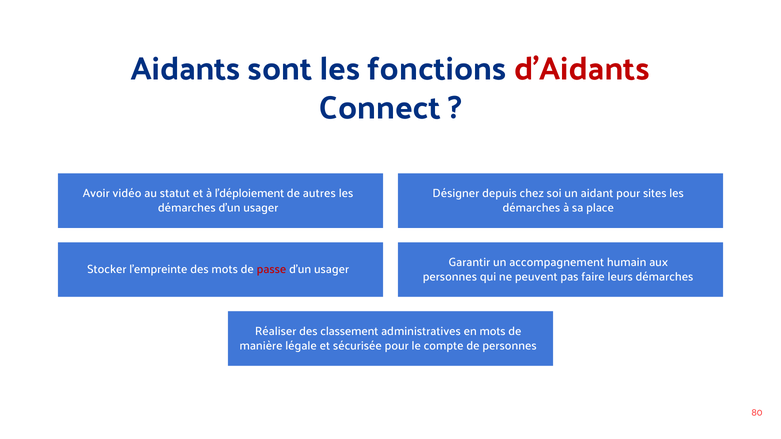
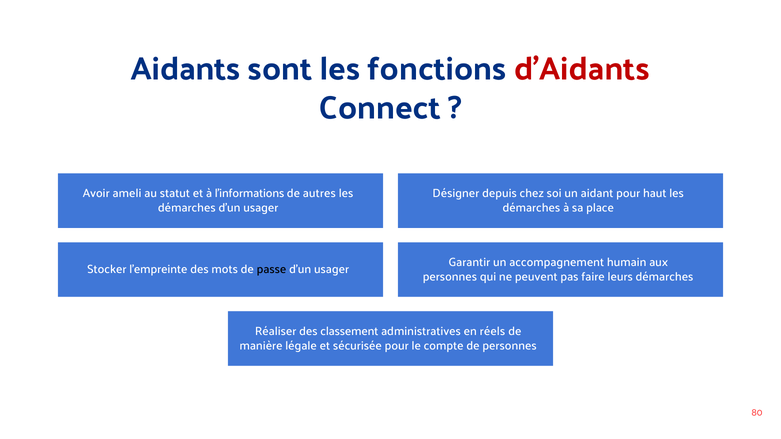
vidéo: vidéo -> ameli (127, 193)
l’déploiement: l’déploiement -> l’informations (250, 193)
sites: sites -> haut (655, 193)
passe colour: red -> black (272, 270)
en mots: mots -> réels (492, 332)
